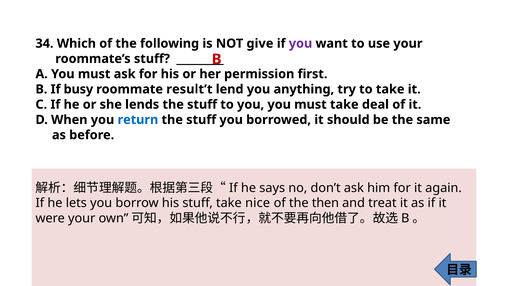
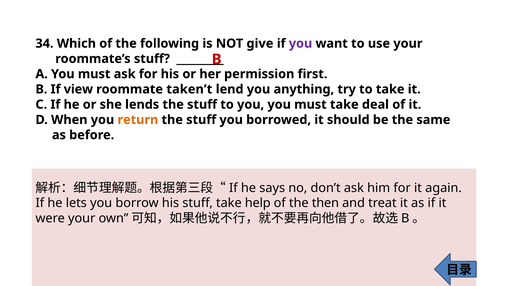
busy: busy -> view (78, 89)
result’t: result’t -> taken’t (189, 89)
return colour: blue -> orange (138, 120)
nice: nice -> help (258, 203)
